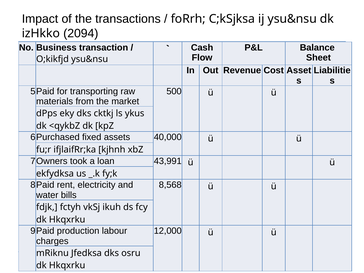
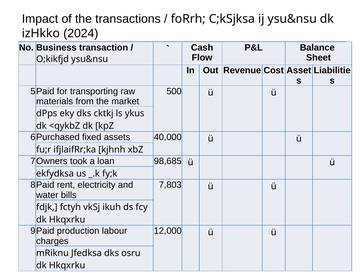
2094: 2094 -> 2024 (81, 33)
43,991: 43,991 -> 98,685 (168, 161)
8,568: 8,568 -> 7,803 (170, 185)
